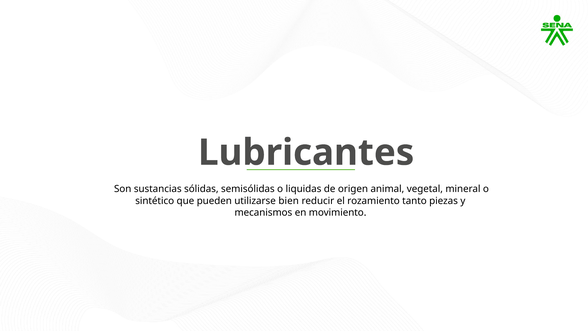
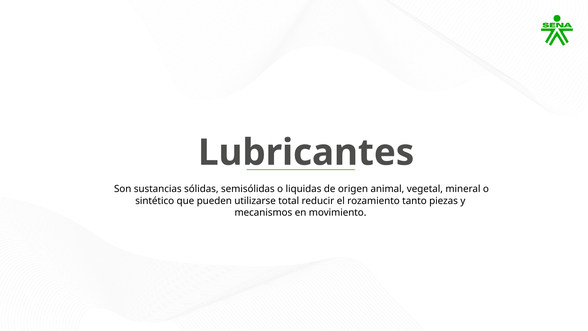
bien: bien -> total (289, 201)
